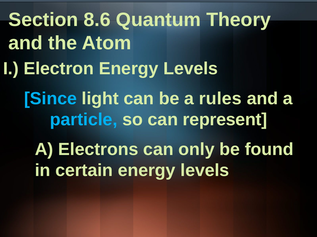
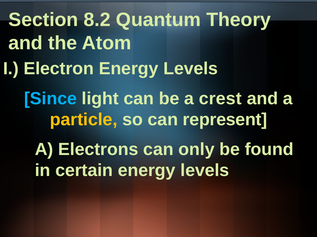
8.6: 8.6 -> 8.2 (97, 20)
rules: rules -> crest (220, 99)
particle colour: light blue -> yellow (84, 120)
